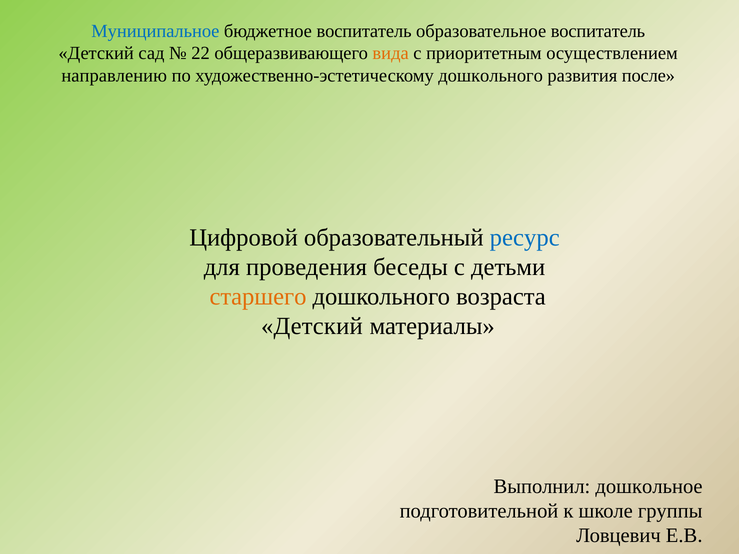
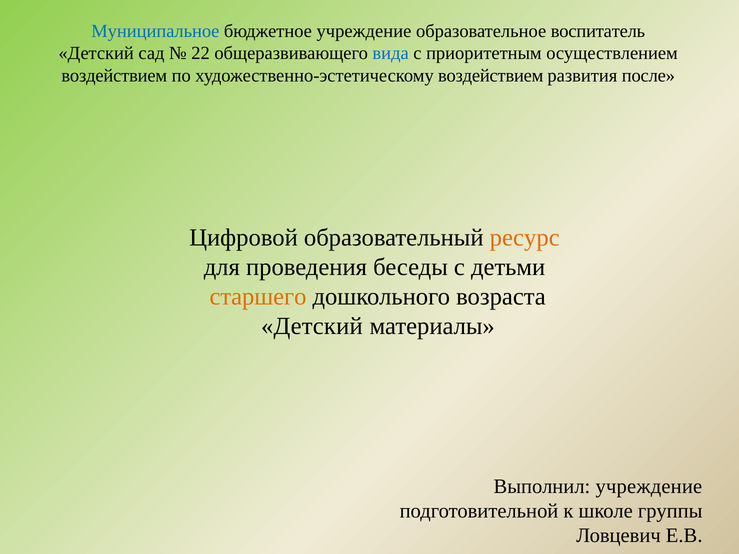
бюджетное воспитатель: воспитатель -> учреждение (364, 31)
вида colour: orange -> blue (391, 53)
направлению: направлению -> воздействием (114, 76)
художественно-эстетическому дошкольного: дошкольного -> воздействием (491, 76)
ресурс colour: blue -> orange (525, 238)
Выполнил дошкольное: дошкольное -> учреждение (649, 487)
